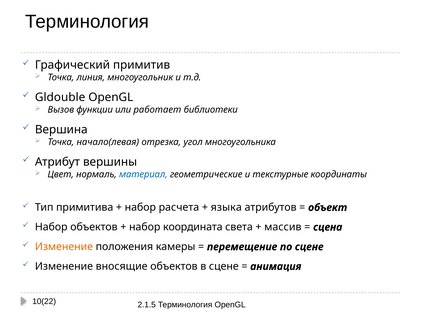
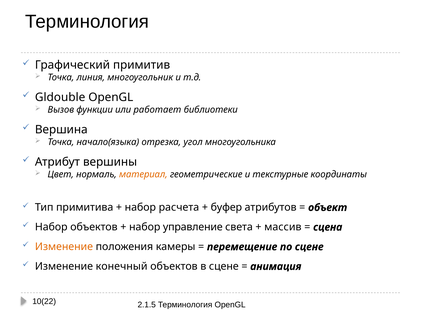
начало(левая: начало(левая -> начало(языка (108, 142)
материал colour: blue -> orange (143, 174)
языка: языка -> буфер (226, 207)
координата: координата -> управление (193, 227)
вносящие: вносящие -> конечный (122, 266)
